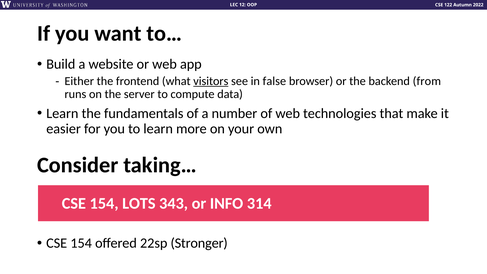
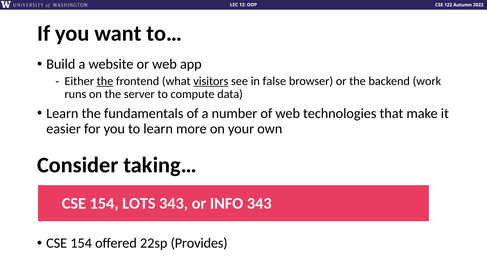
the underline: none -> present (105, 81)
from: from -> work (427, 81)
INFO 314: 314 -> 343 (259, 203)
Stronger: Stronger -> Provides (199, 243)
